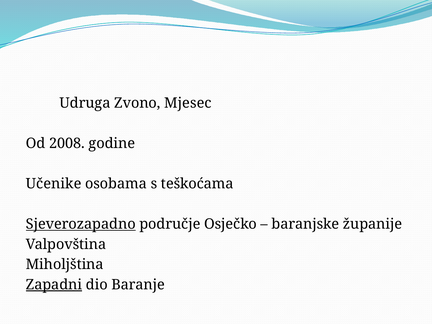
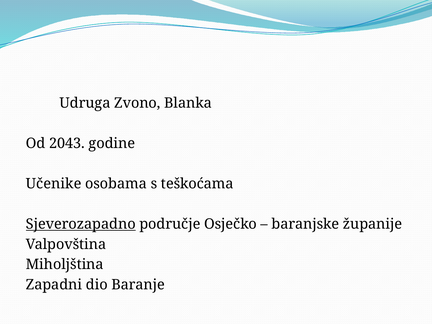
Mjesec: Mjesec -> Blanka (188, 103)
2008: 2008 -> 2043 (67, 144)
Zapadni underline: present -> none (54, 285)
